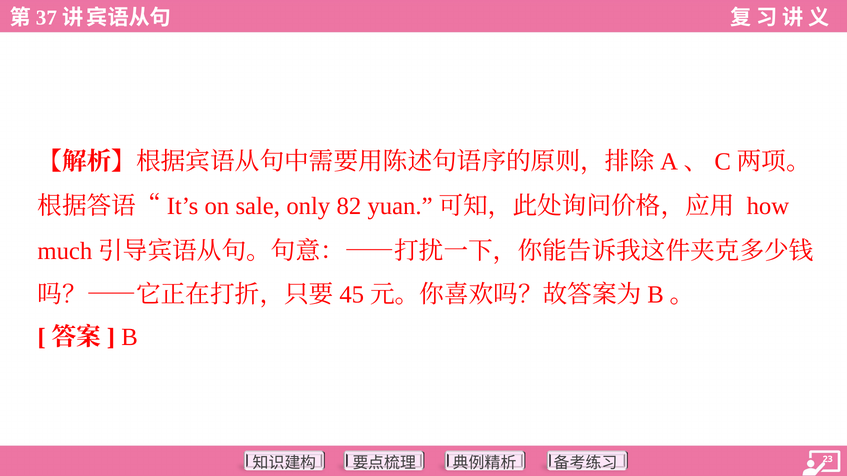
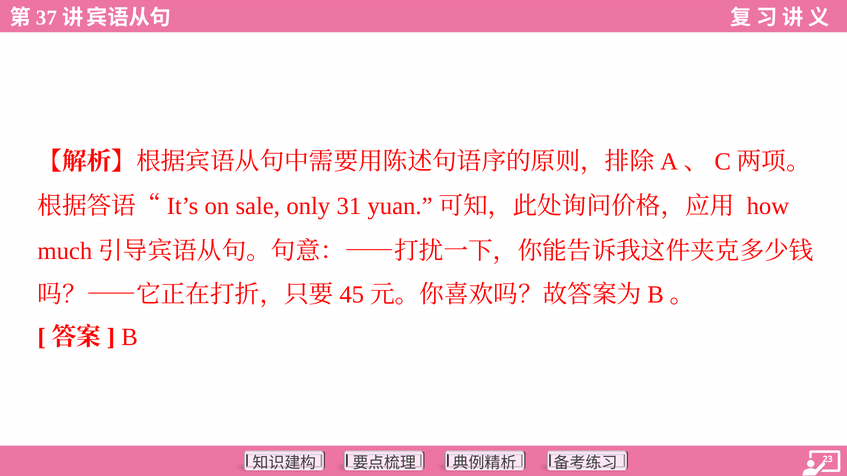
82: 82 -> 31 (349, 207)
